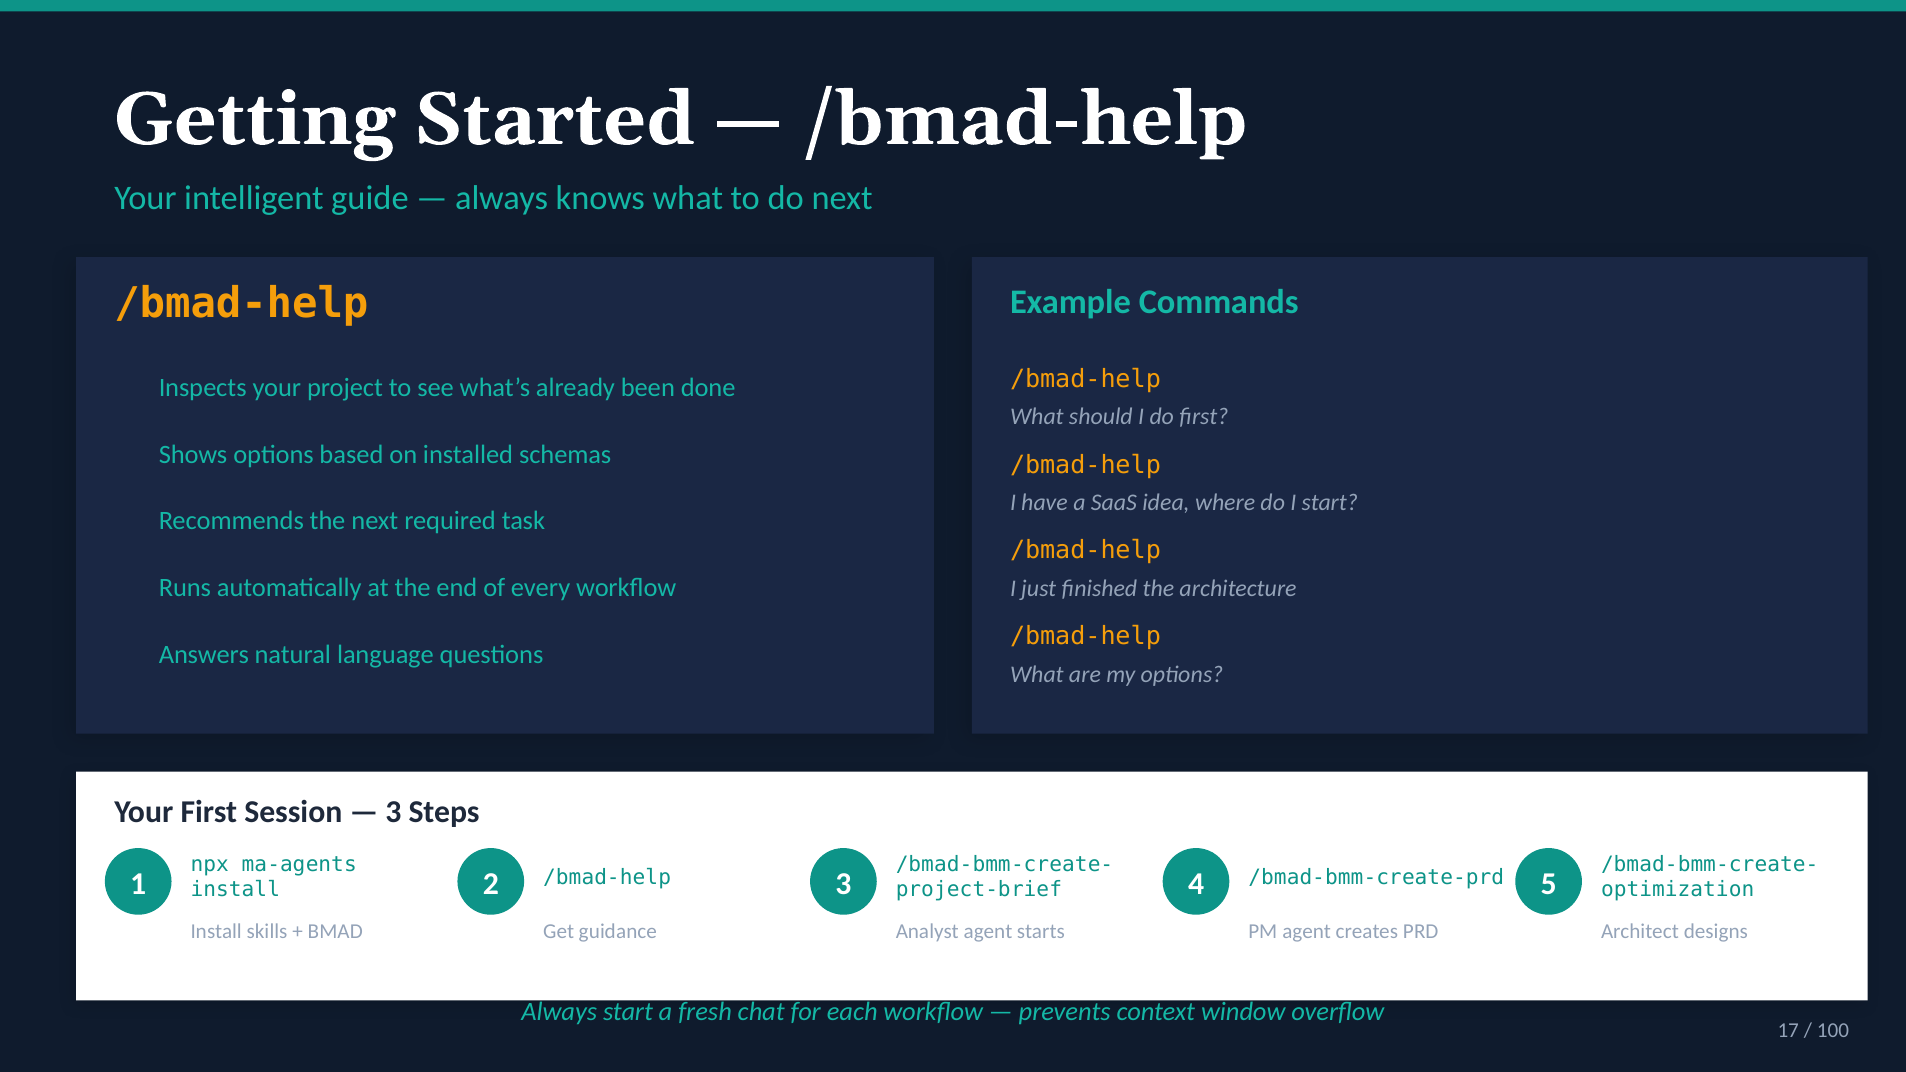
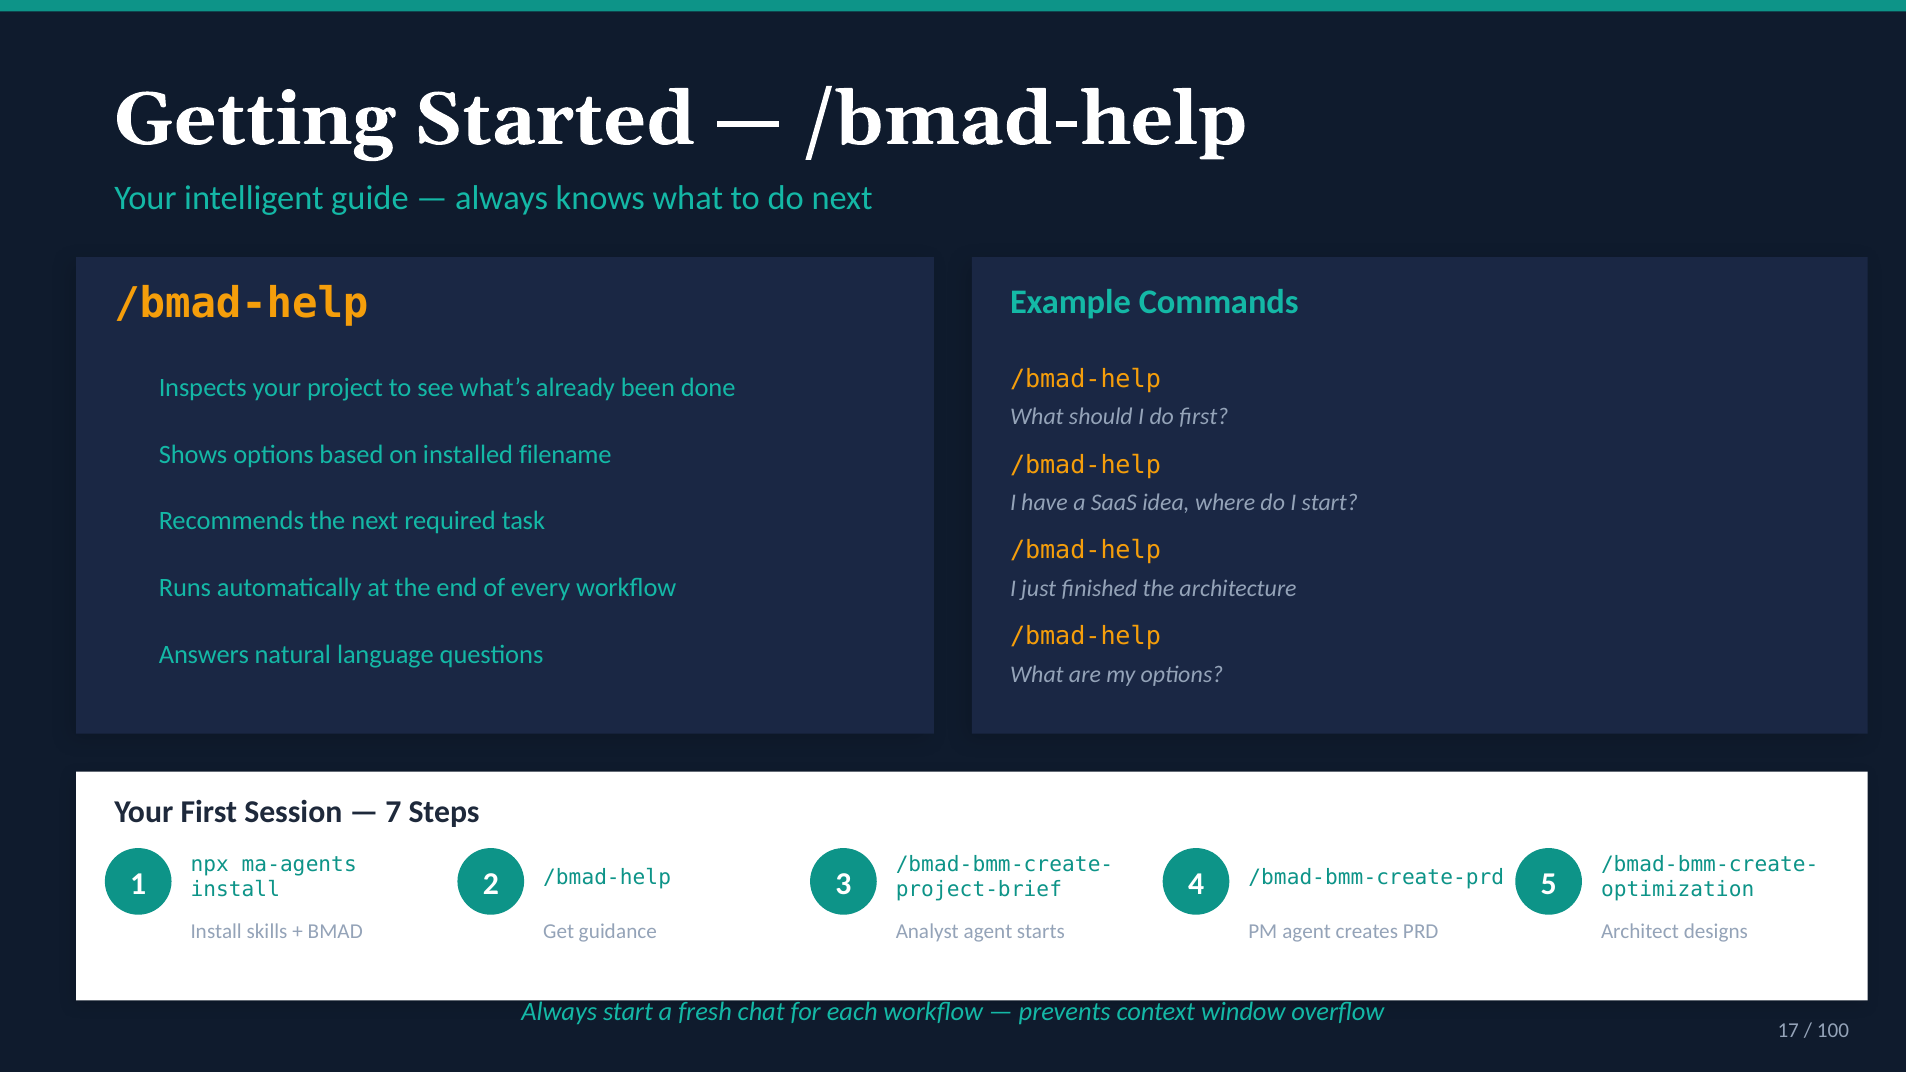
schemas: schemas -> filename (565, 454)
3: 3 -> 7 (393, 812)
